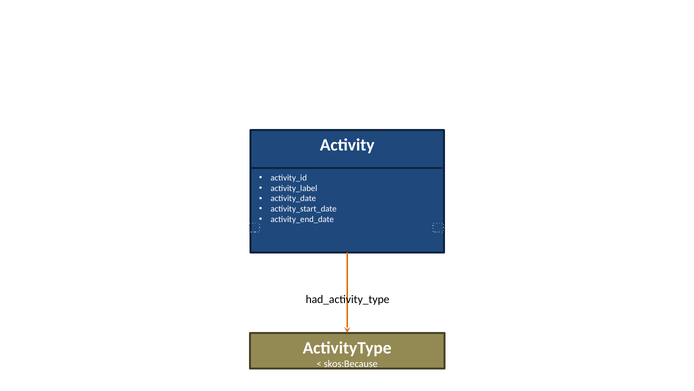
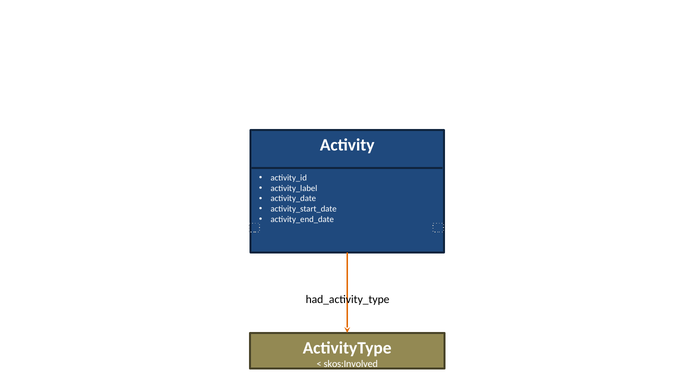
skos:Because: skos:Because -> skos:Involved (351, 363)
